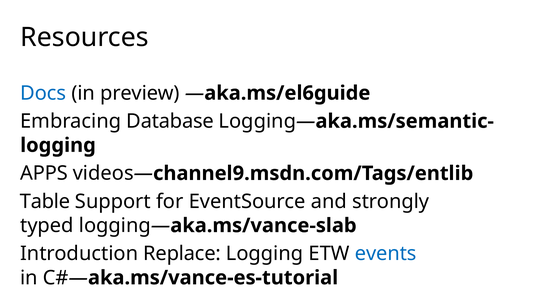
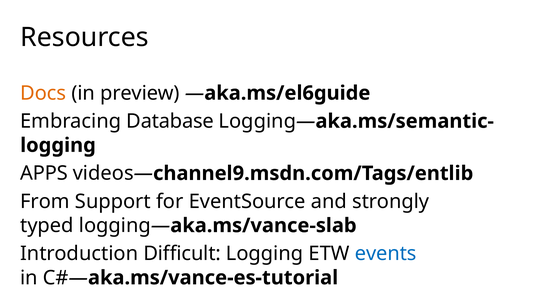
Docs colour: blue -> orange (43, 93)
Table: Table -> From (45, 202)
Replace: Replace -> Difficult (182, 254)
